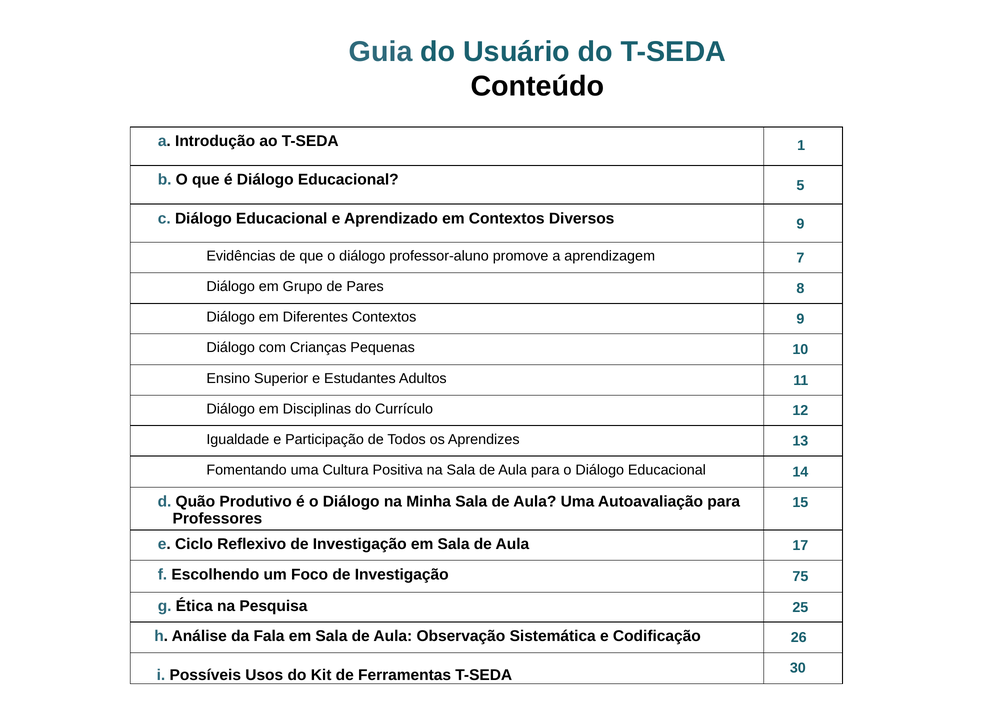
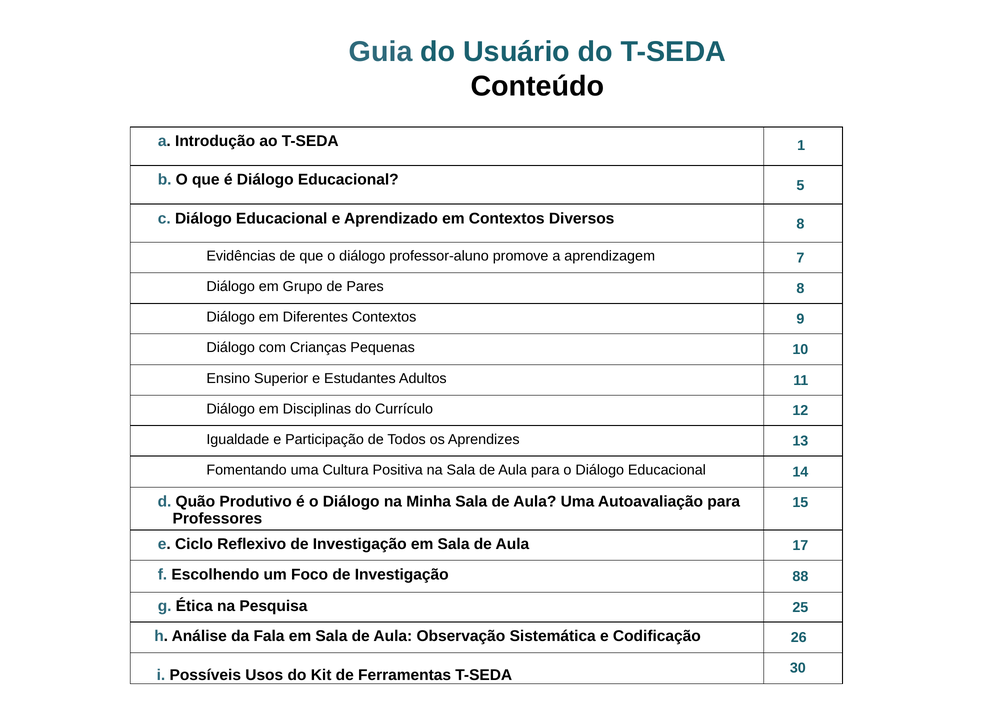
Diversos 9: 9 -> 8 (800, 224)
75: 75 -> 88 (800, 577)
